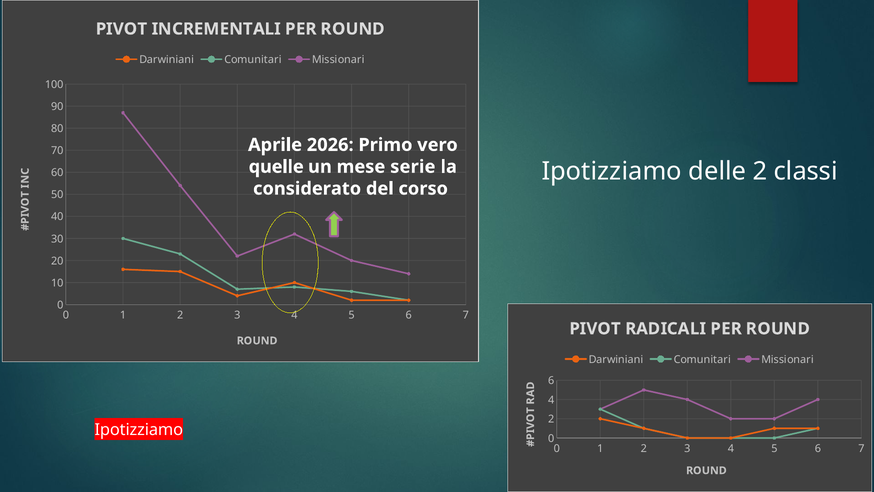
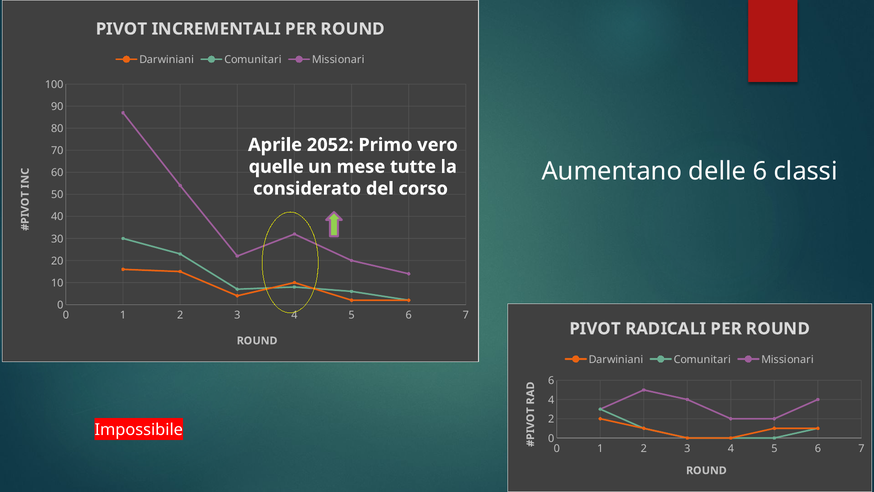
2026: 2026 -> 2052 (330, 145)
serie: serie -> tutte (413, 167)
Ipotizziamo: Ipotizziamo -> Aumentano (612, 171)
delle 2: 2 -> 6 (760, 171)
Ipotizziamo: Ipotizziamo -> Impossibile (139, 430)
